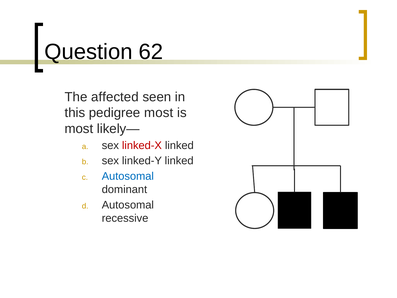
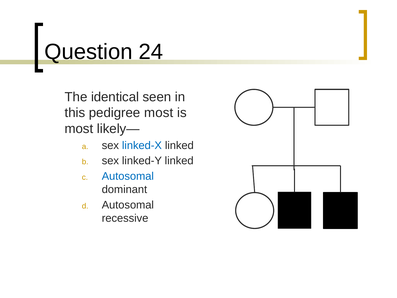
62: 62 -> 24 (151, 52)
affected: affected -> identical (115, 97)
linked-X colour: red -> blue (142, 145)
